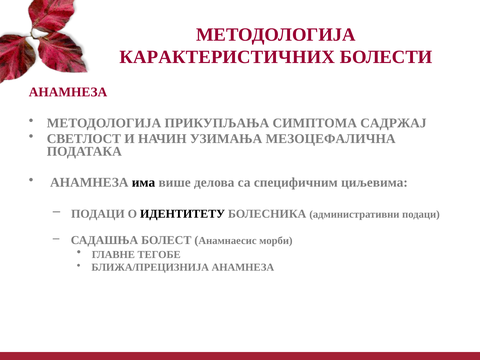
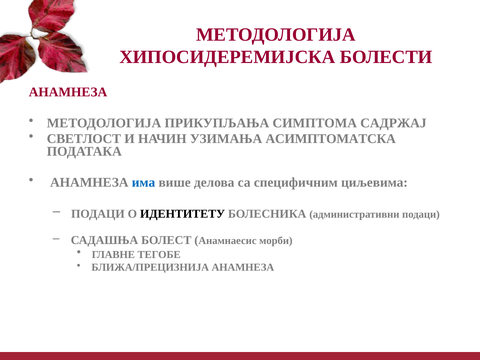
КАРАКТЕРИСТИЧНИХ: КАРАКТЕРИСТИЧНИХ -> ХИПОСИДЕРЕМИЈСКА (227, 57)
МЕЗОЦЕФАЛИЧНА: МЕЗОЦЕФАЛИЧНА -> АСИМПТОМАТСКА (331, 139)
има colour: black -> blue (144, 182)
